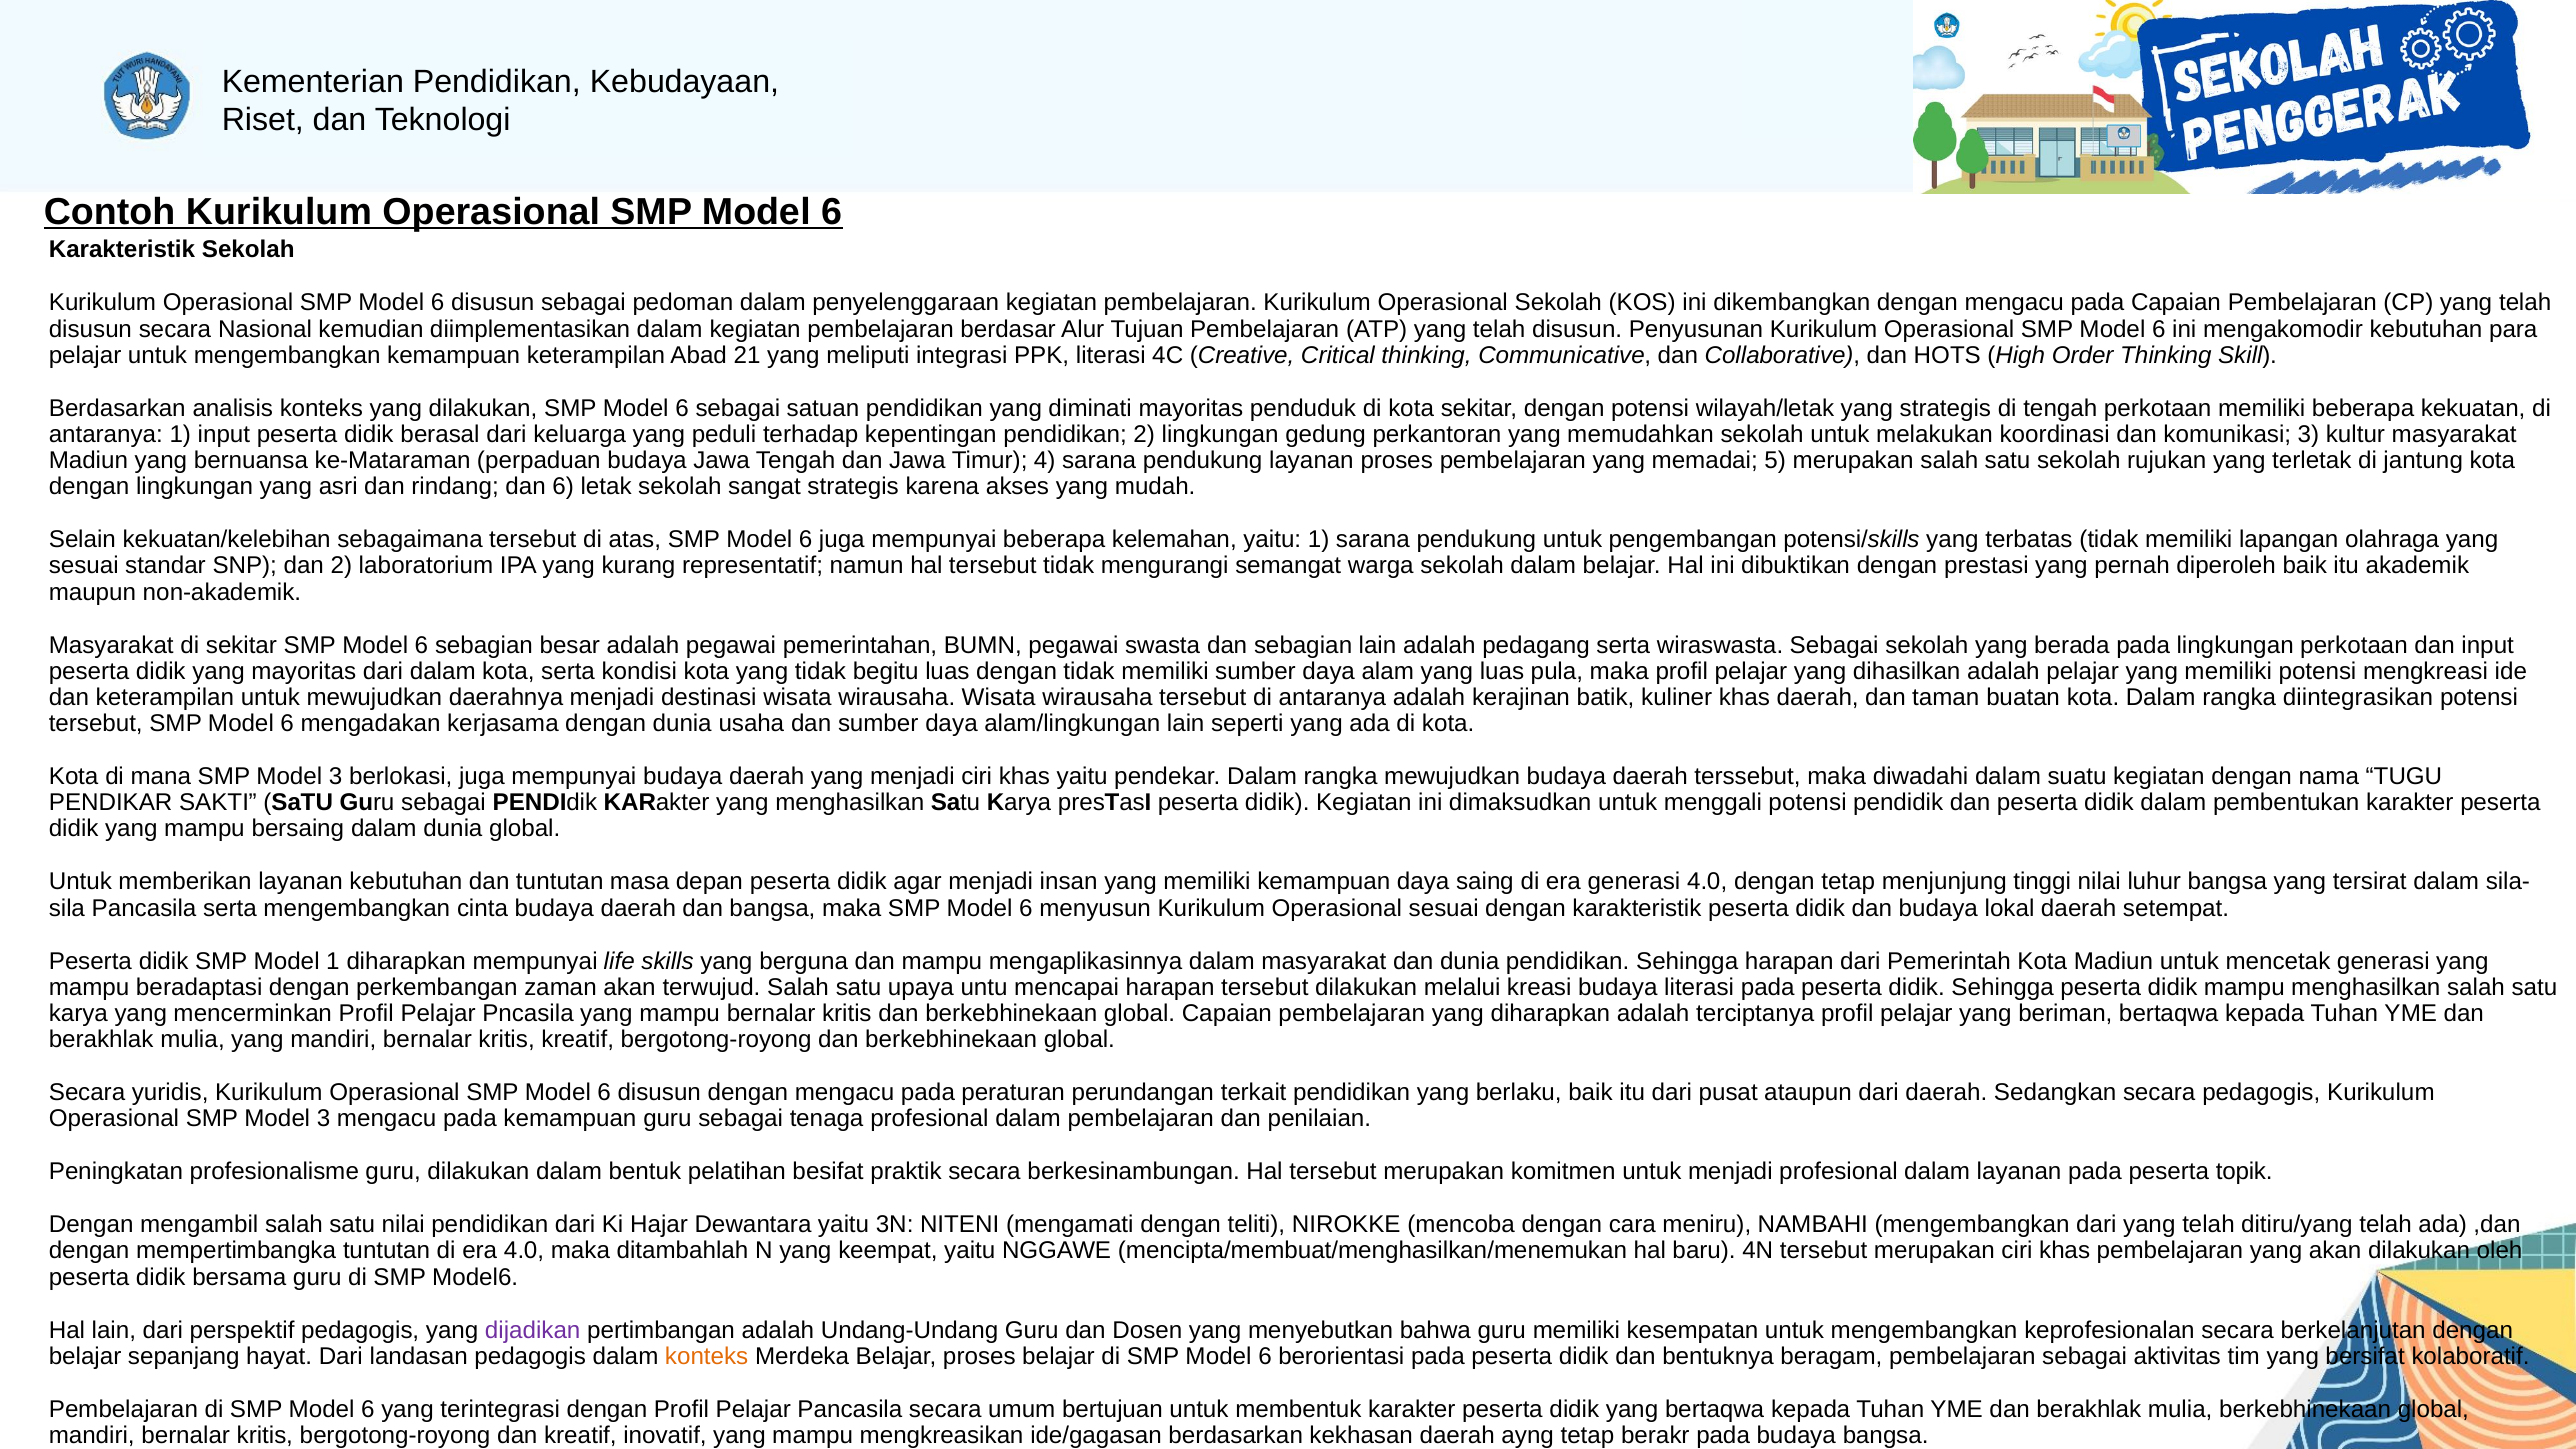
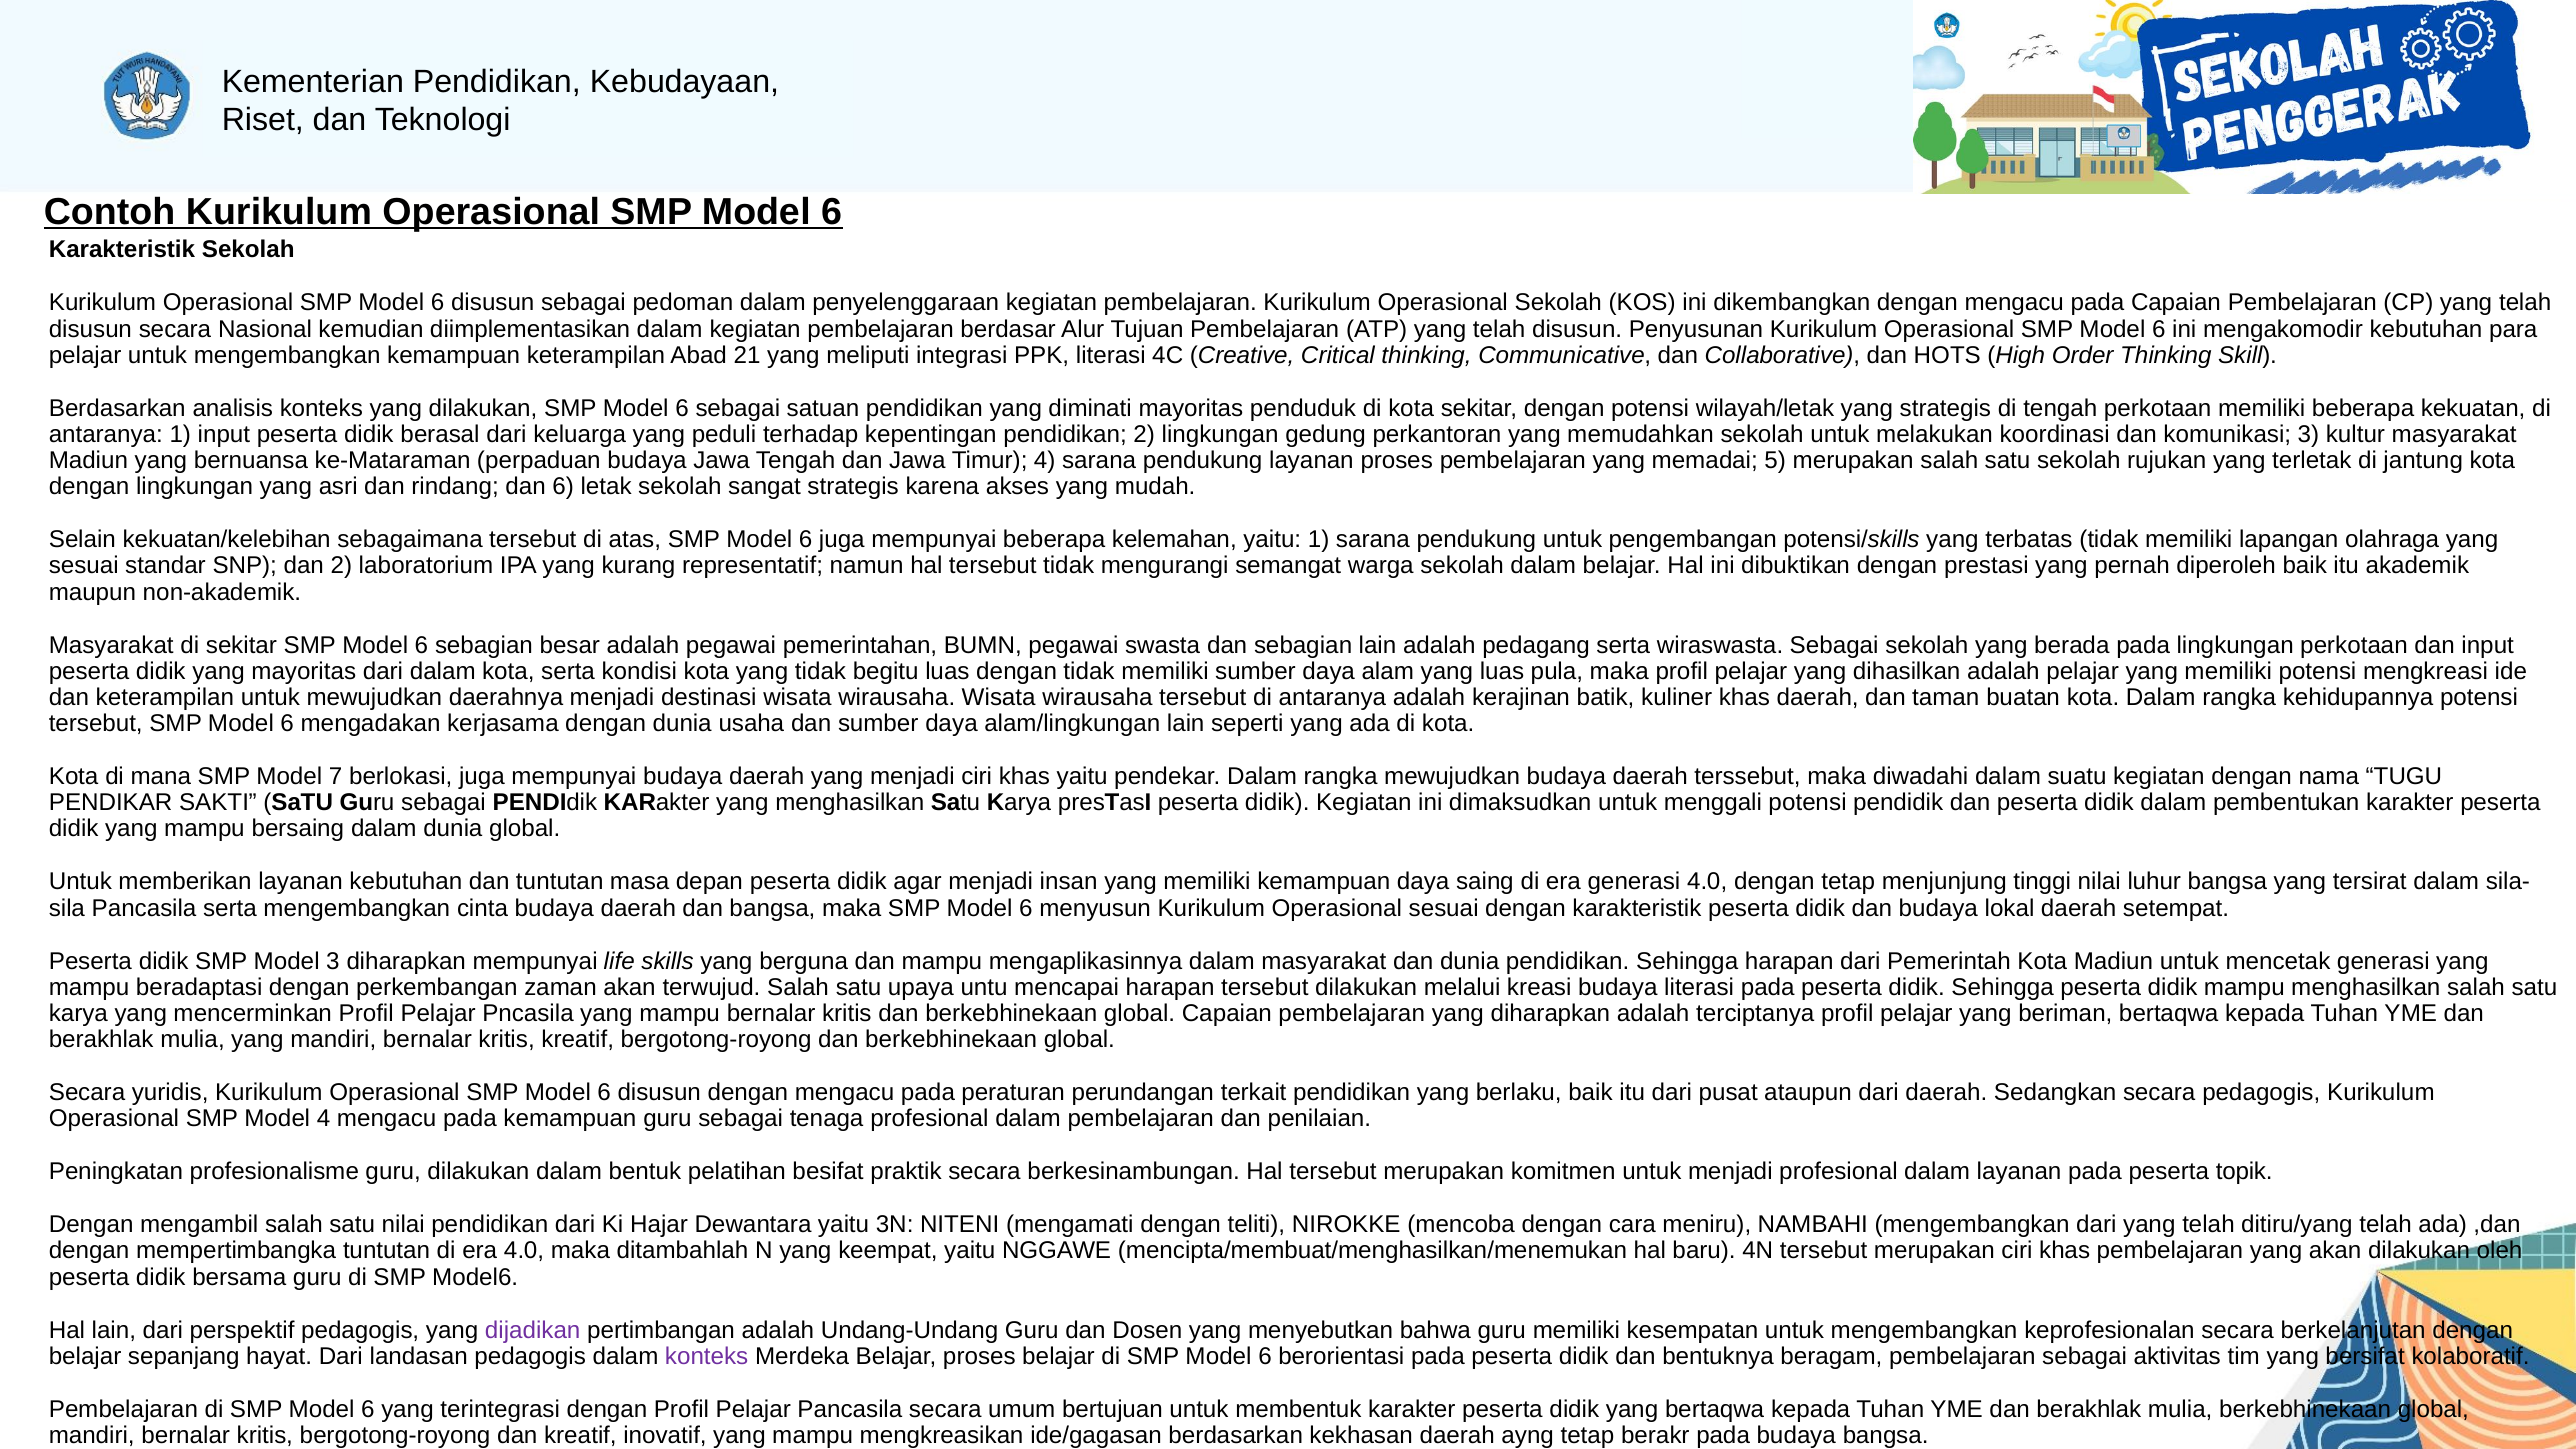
diintegrasikan: diintegrasikan -> kehidupannya (2358, 697)
mana SMP Model 3: 3 -> 7 (336, 777)
Model 1: 1 -> 3 (333, 961)
Operasional SMP Model 3: 3 -> 4 (324, 1119)
konteks colour: orange -> purple (707, 1356)
